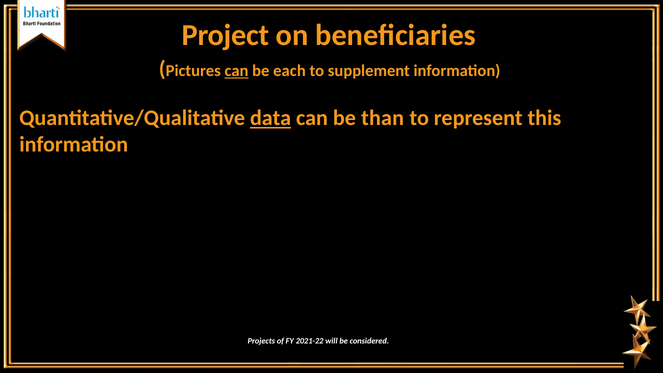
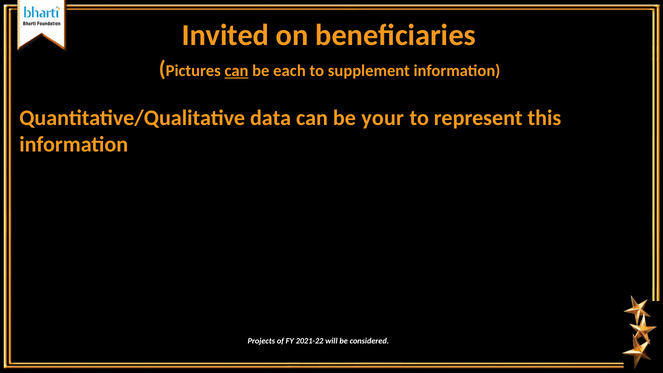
Project: Project -> Invited (225, 35)
data underline: present -> none (271, 118)
than: than -> your (383, 118)
